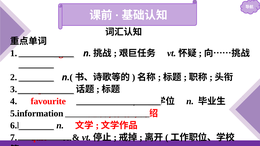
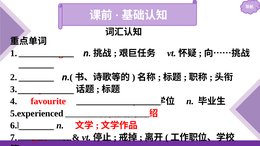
5.information: 5.information -> 5.experienced (37, 114)
